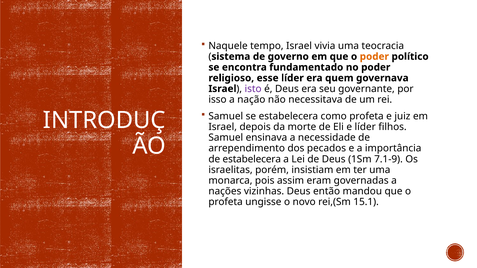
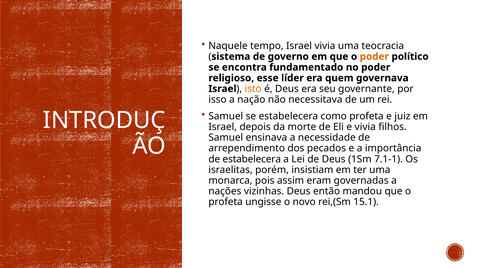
isto colour: purple -> orange (253, 89)
e líder: líder -> vivia (365, 127)
7.1-9: 7.1-9 -> 7.1-1 (389, 159)
